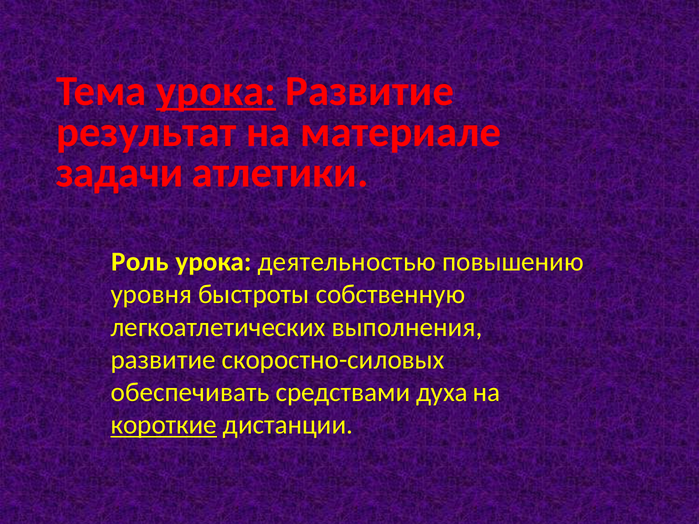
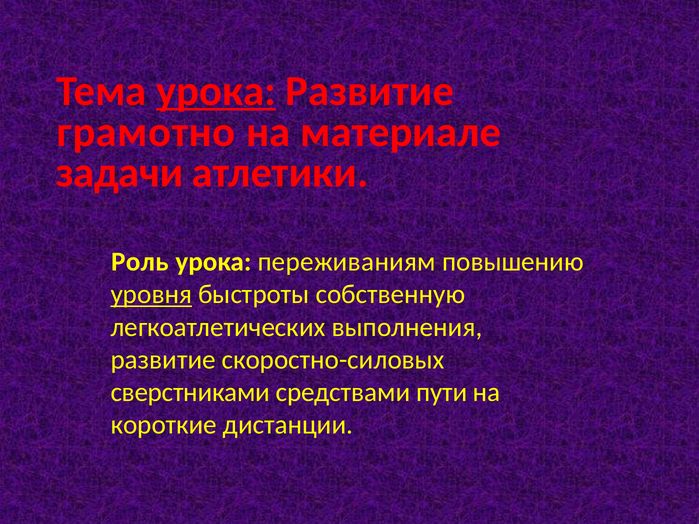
результат: результат -> грамотно (146, 132)
деятельностью: деятельностью -> переживаниям (347, 262)
уровня underline: none -> present (151, 295)
обеспечивать: обеспечивать -> сверстниками (190, 393)
духа: духа -> пути (442, 393)
короткие underline: present -> none (164, 425)
